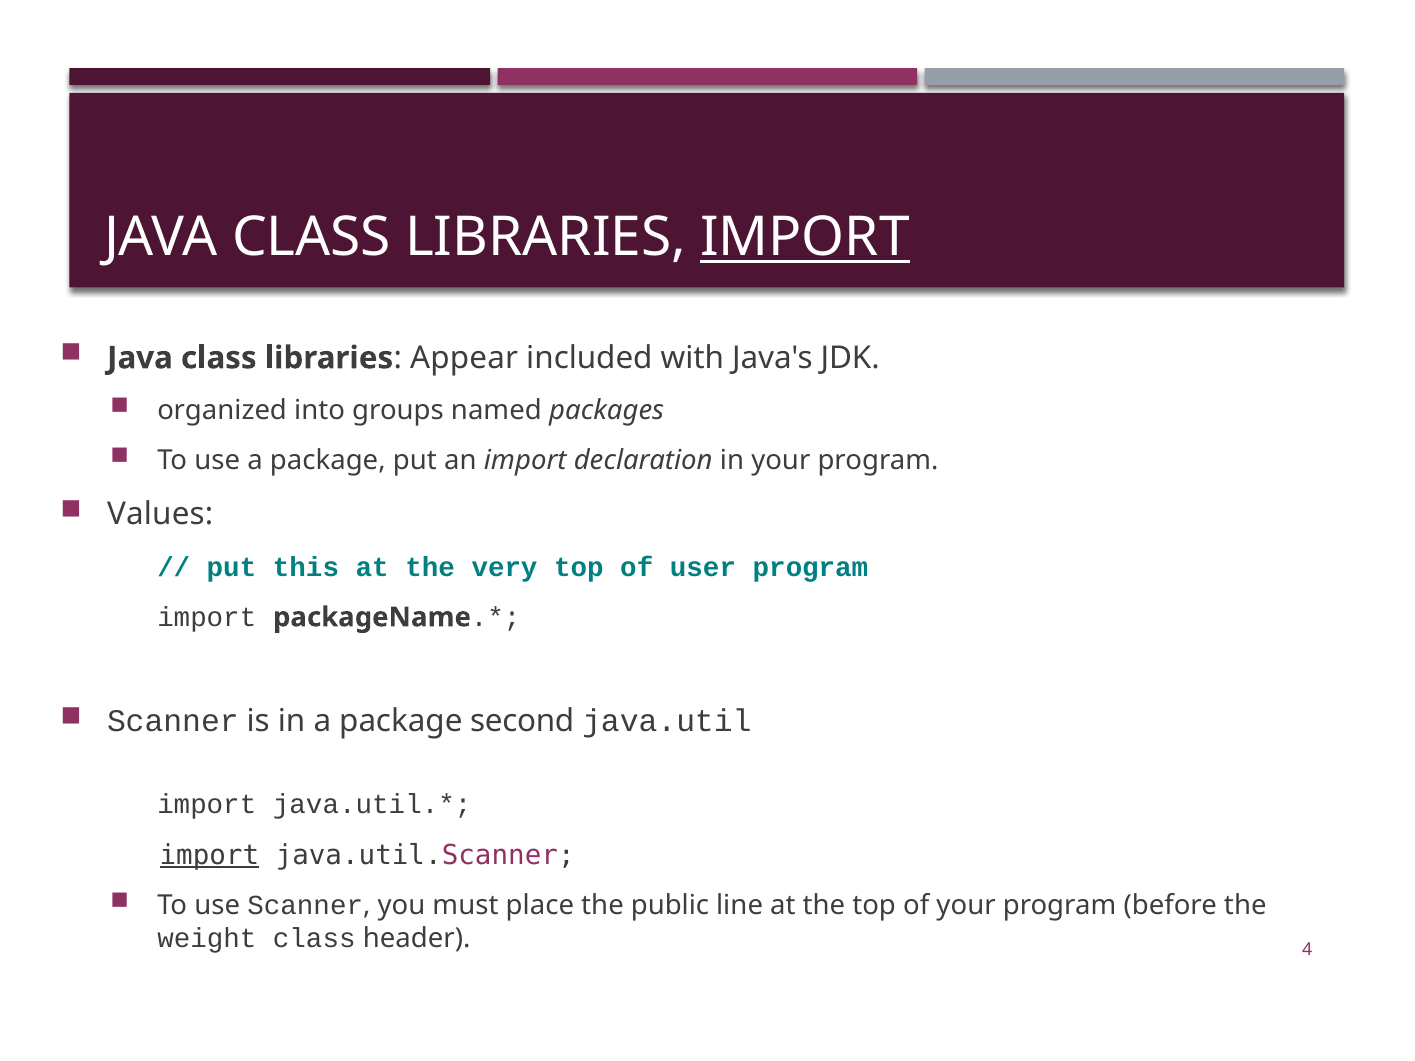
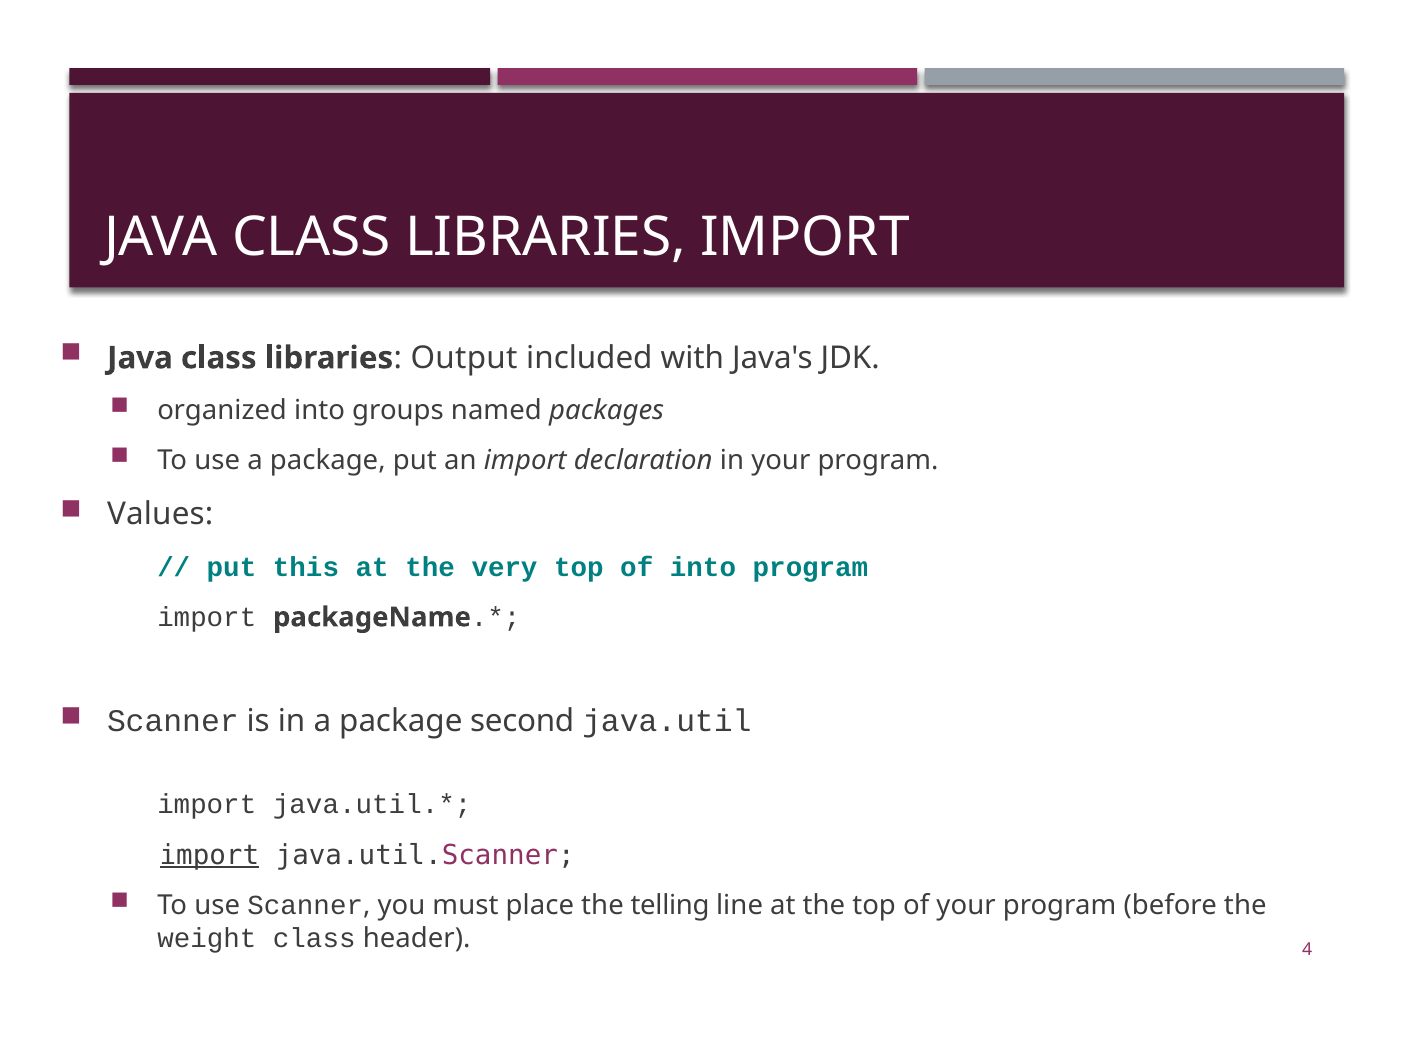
IMPORT underline: present -> none (805, 238)
Appear: Appear -> Output (464, 358)
of user: user -> into (703, 567)
public: public -> telling (670, 906)
